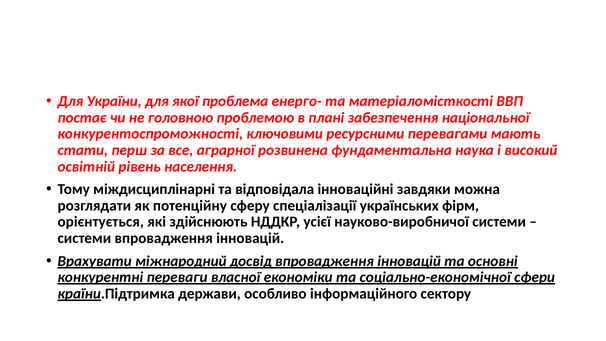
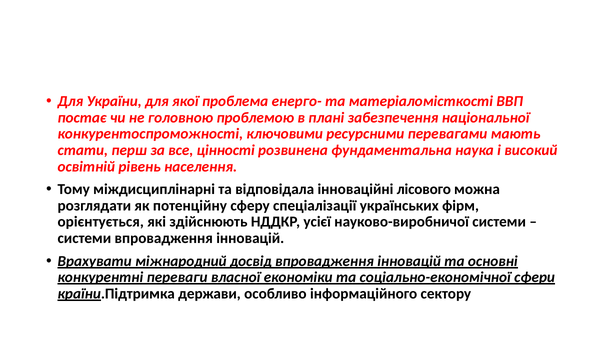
аграрної: аграрної -> цінності (226, 150)
завдяки: завдяки -> лісового (424, 189)
